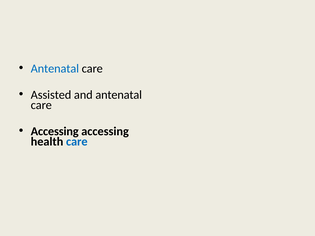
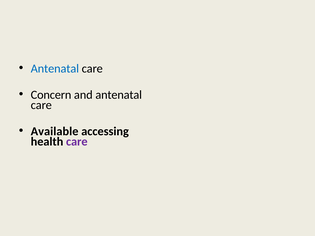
Assisted: Assisted -> Concern (51, 95)
Accessing: Accessing -> Available (55, 132)
care colour: blue -> purple (77, 142)
